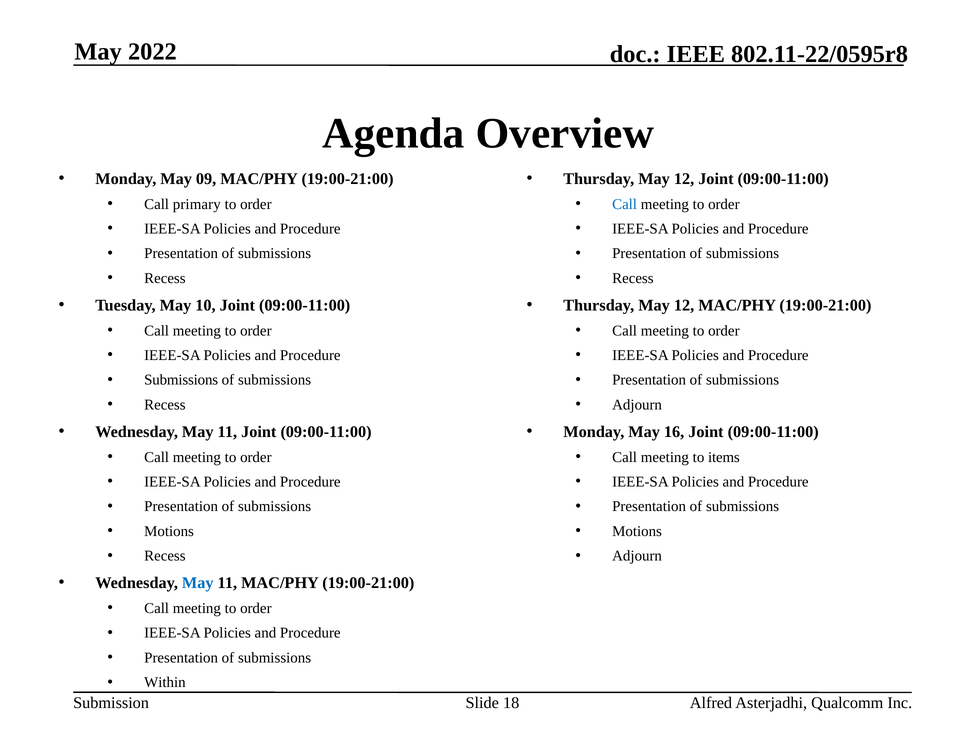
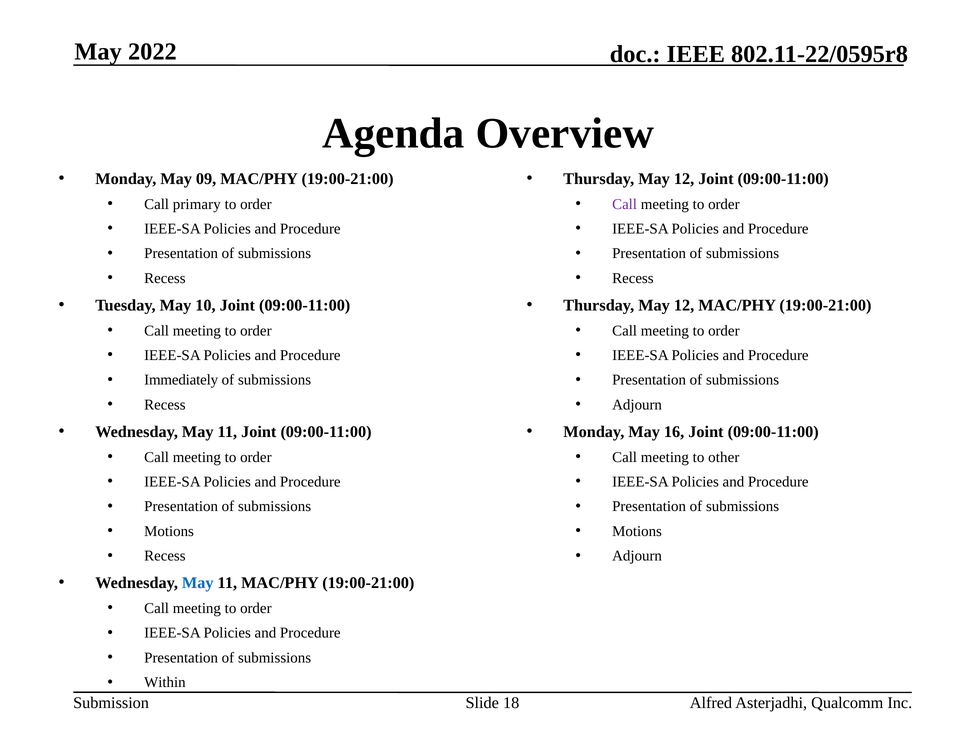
Call colour: blue -> purple (625, 204)
Submissions: Submissions -> Immediately (181, 380)
items: items -> other (724, 457)
